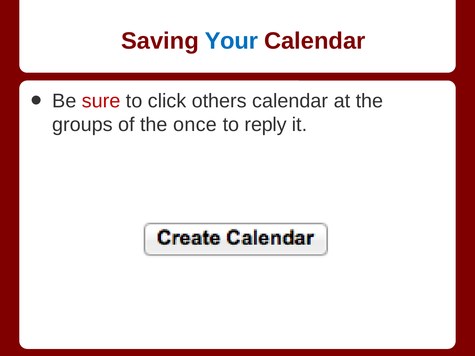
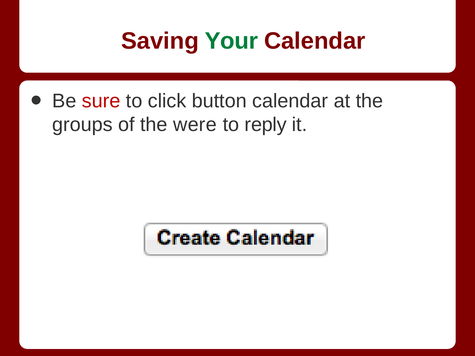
Your colour: blue -> green (231, 41)
others: others -> button (219, 101)
once: once -> were (195, 125)
